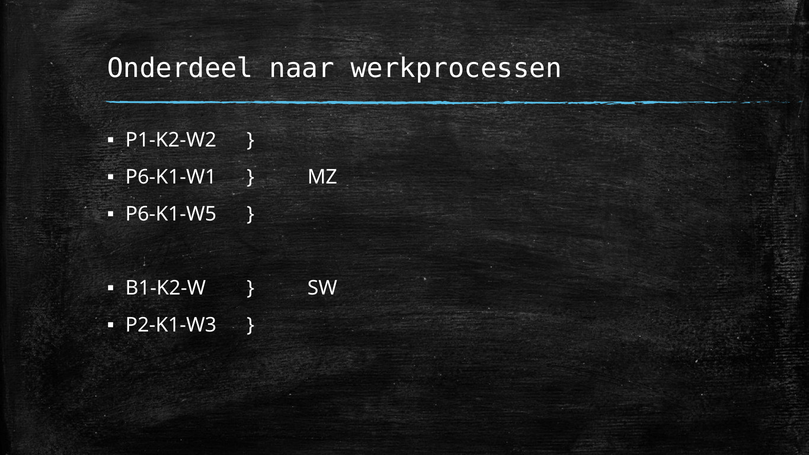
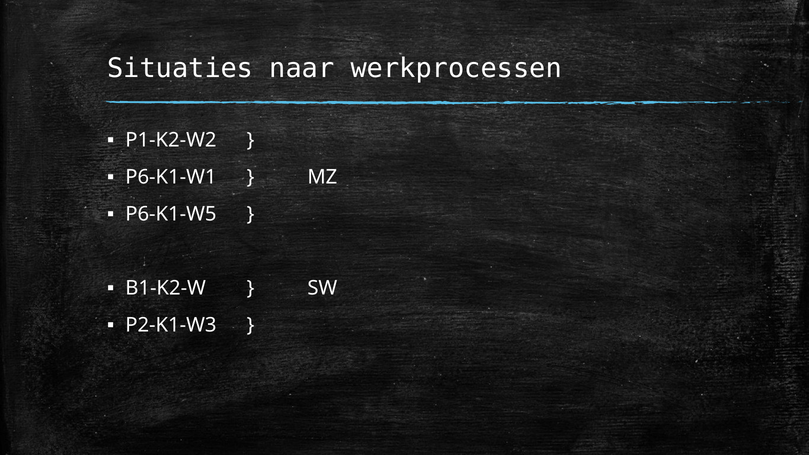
Onderdeel: Onderdeel -> Situaties (180, 68)
